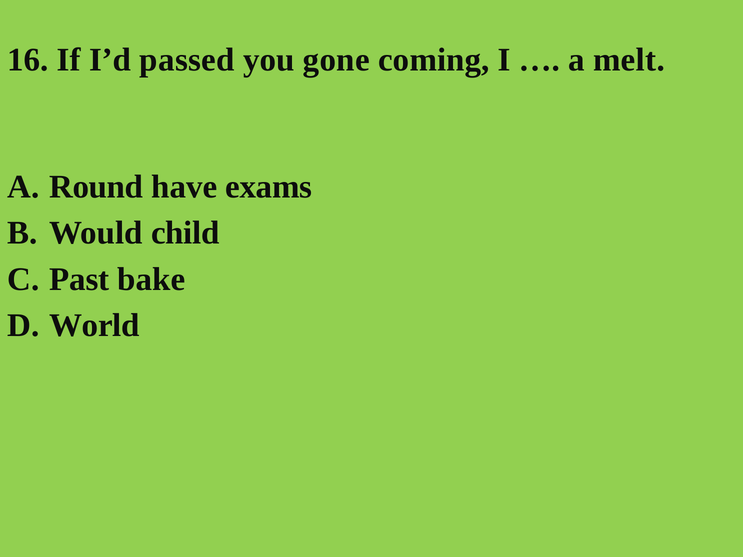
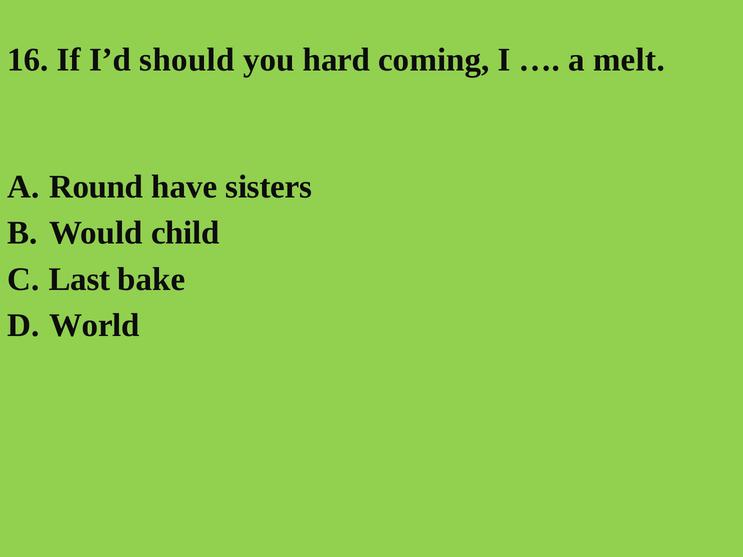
passed: passed -> should (187, 60)
gone: gone -> hard (337, 60)
exams: exams -> sisters (269, 187)
Past: Past -> Last (79, 279)
